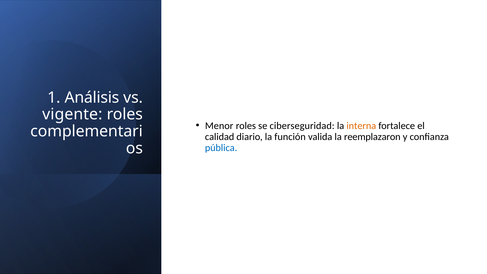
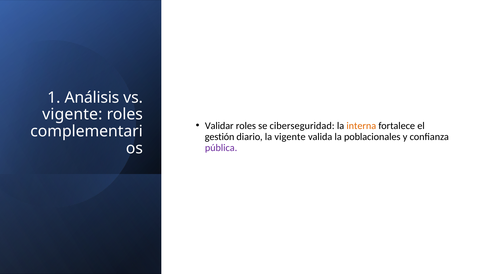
Menor: Menor -> Validar (219, 126)
calidad: calidad -> gestión (220, 137)
la función: función -> vigente (290, 137)
reemplazaron: reemplazaron -> poblacionales (372, 137)
pública colour: blue -> purple (221, 148)
